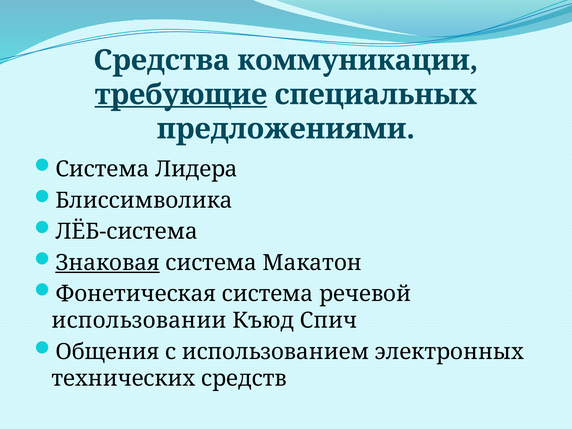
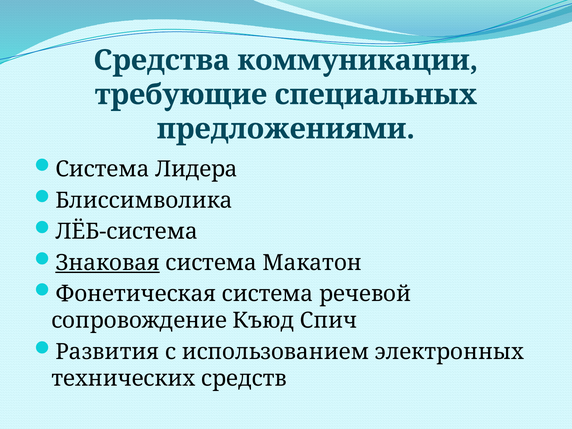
требующие underline: present -> none (181, 95)
использовании: использовании -> сопровождение (139, 321)
Общения: Общения -> Развития (107, 352)
